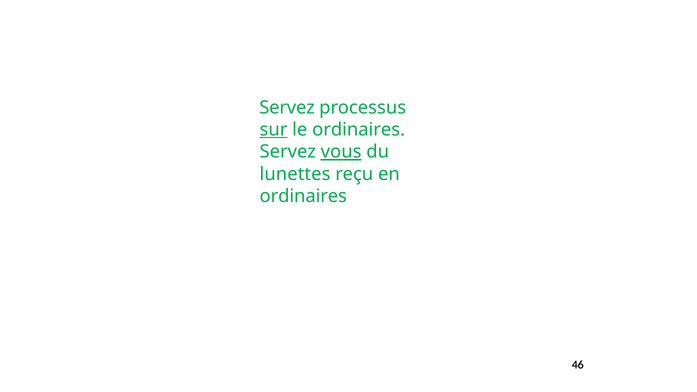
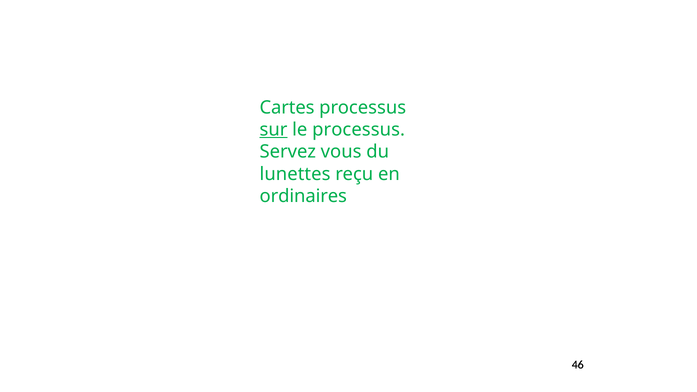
Servez: Servez -> Cartes (287, 108)
le ordinaires: ordinaires -> processus (359, 130)
vous underline: present -> none (341, 152)
